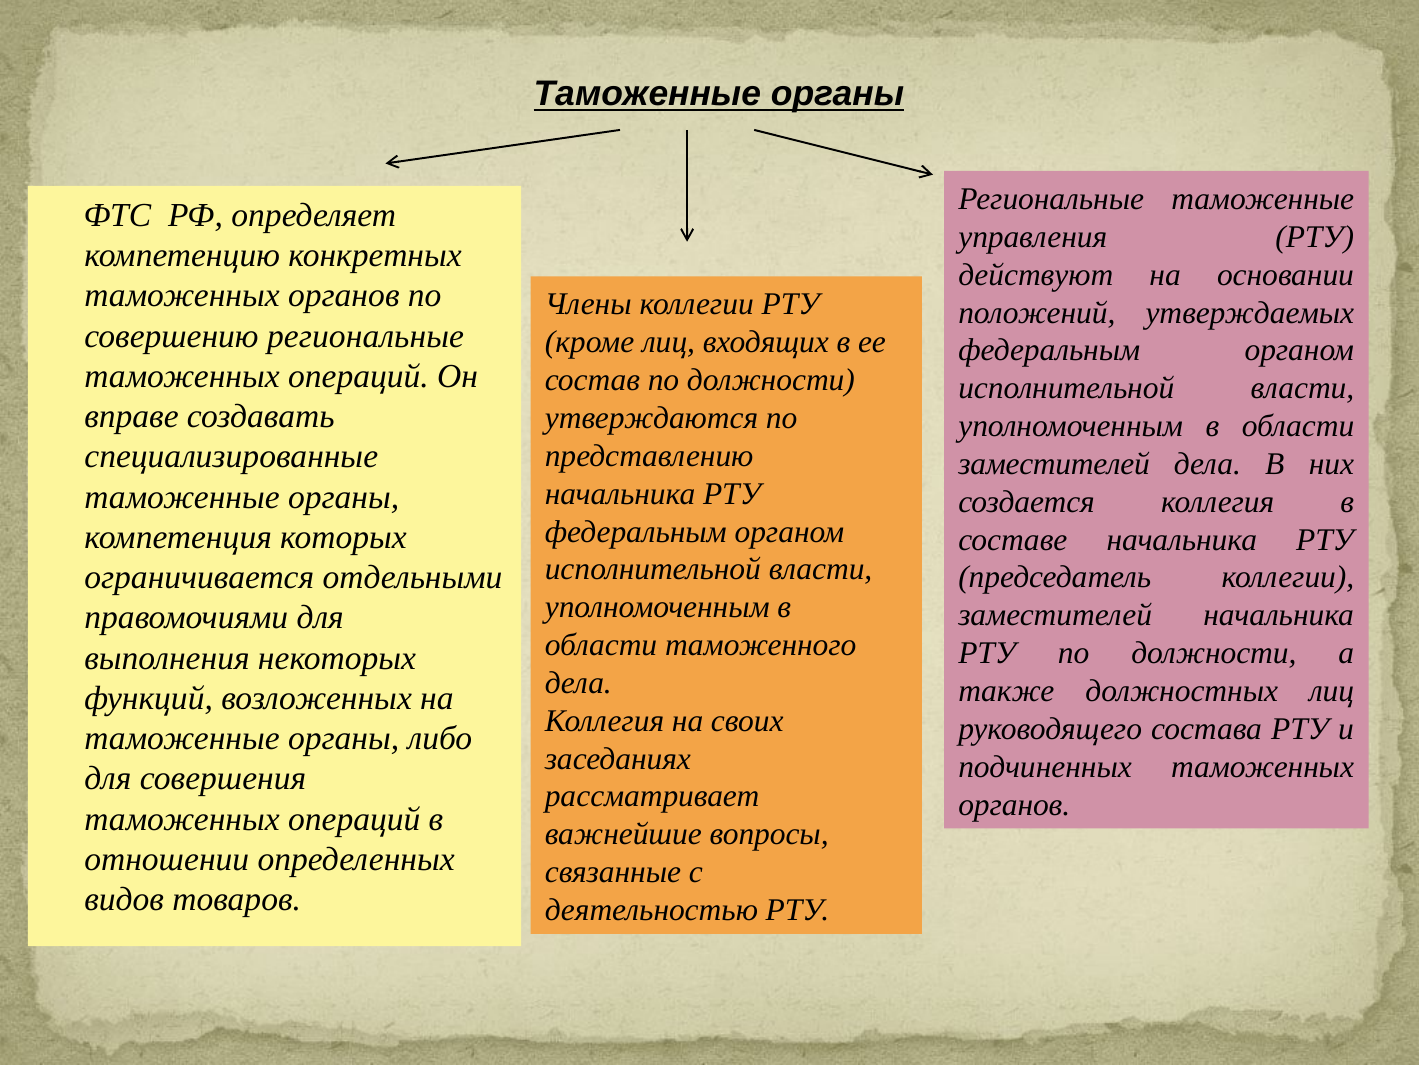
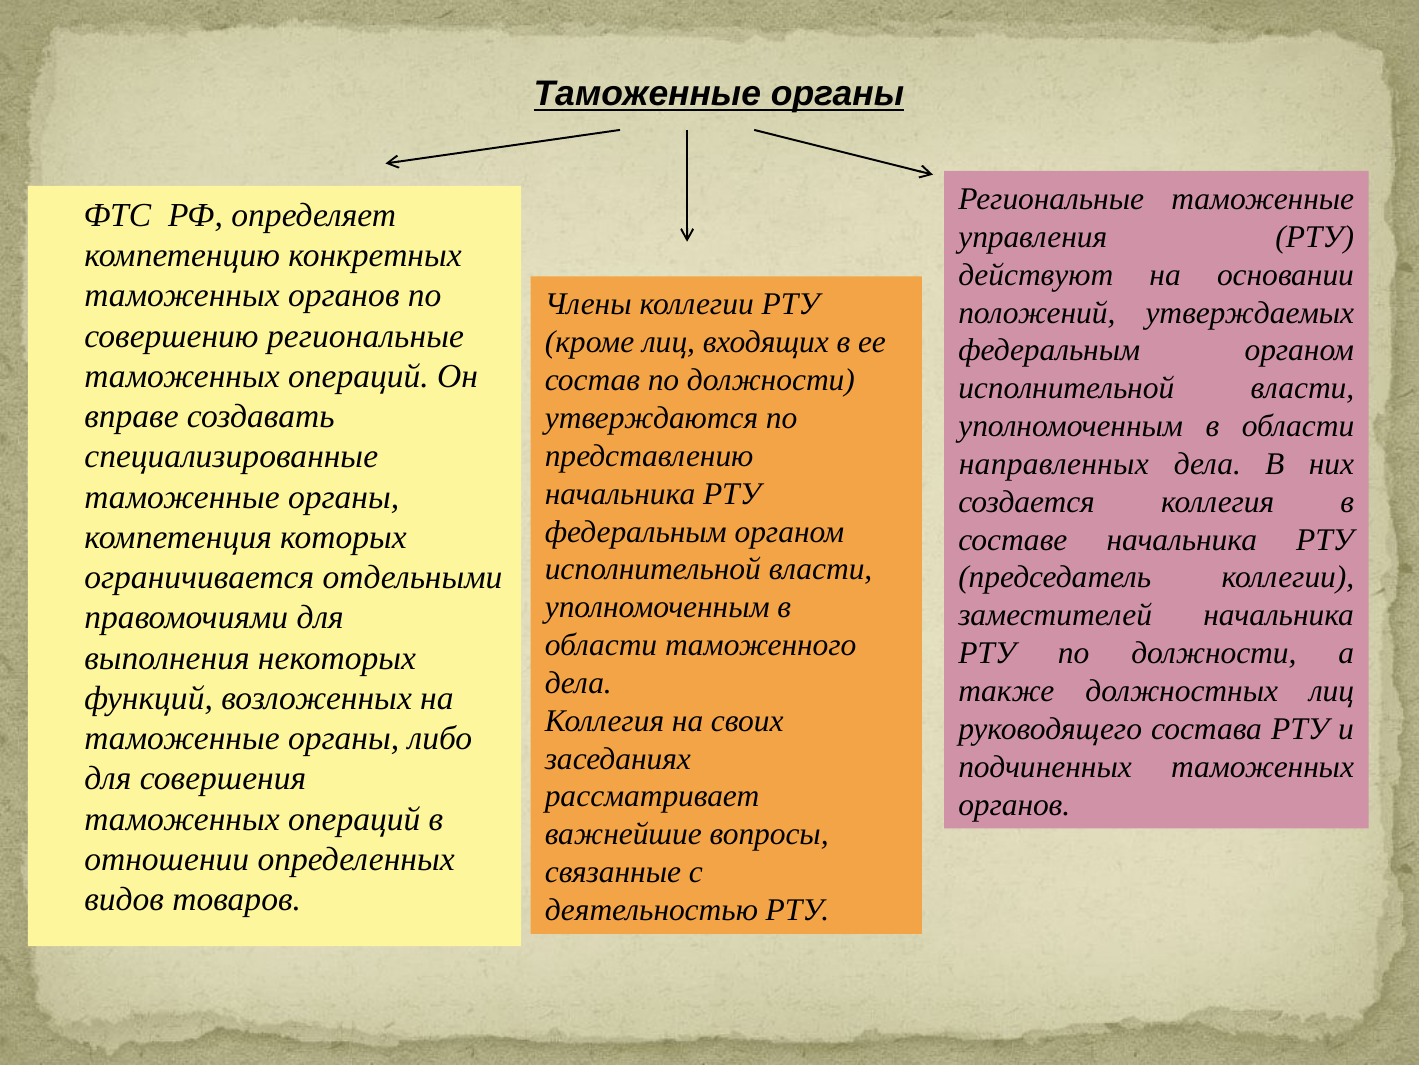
заместителей: заместителей -> направленных (1054, 464)
